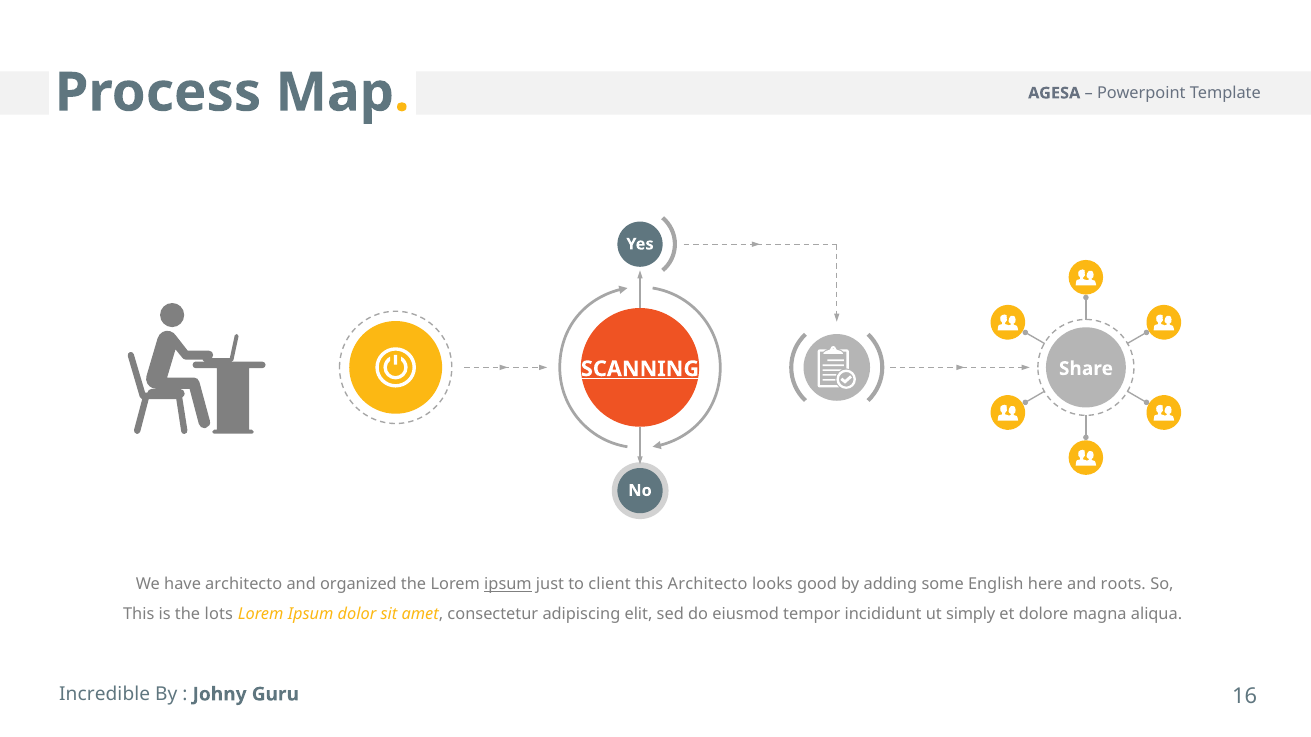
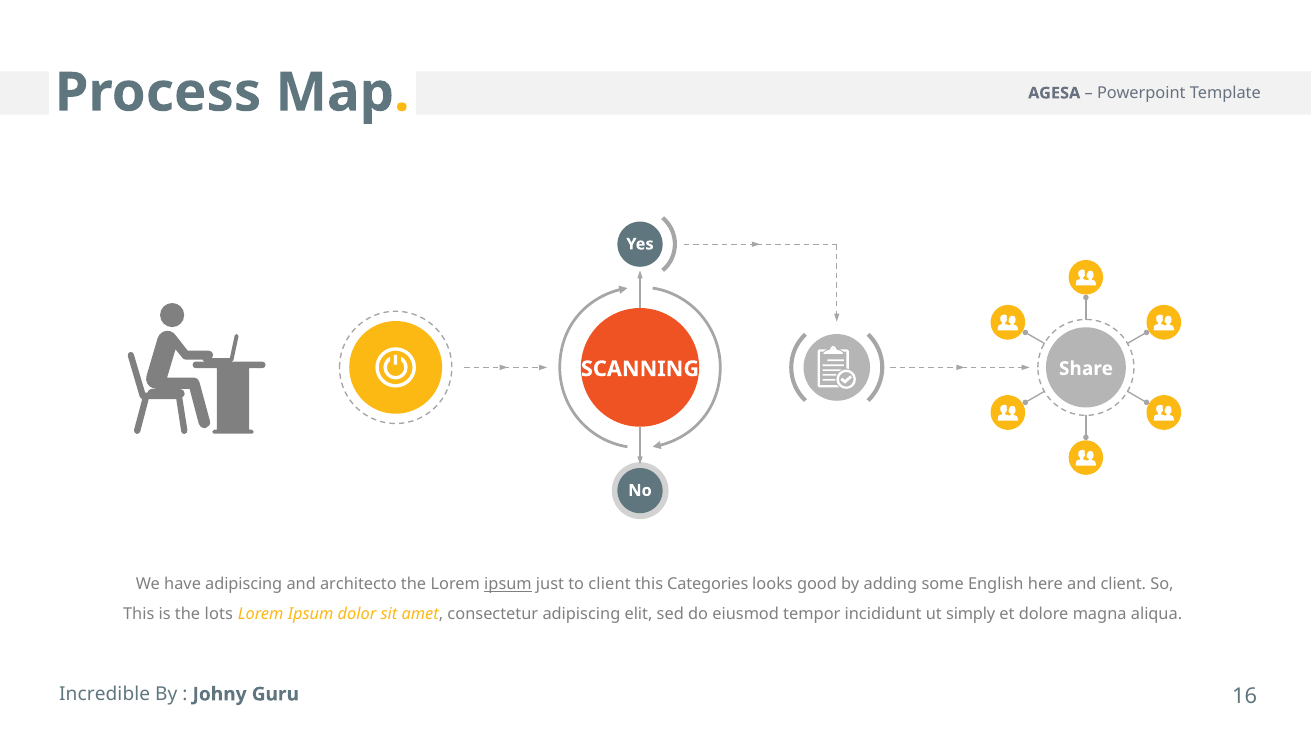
SCANNING underline: present -> none (640, 369)
have architecto: architecto -> adipiscing (244, 585)
organized: organized -> architecto (358, 585)
this Architecto: Architecto -> Categories (708, 585)
and roots: roots -> client (1123, 585)
